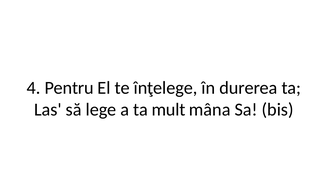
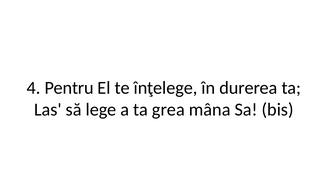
mult: mult -> grea (168, 109)
